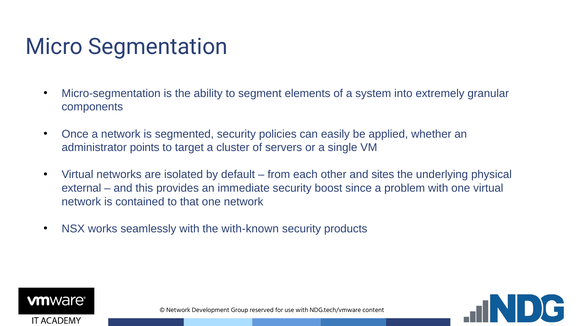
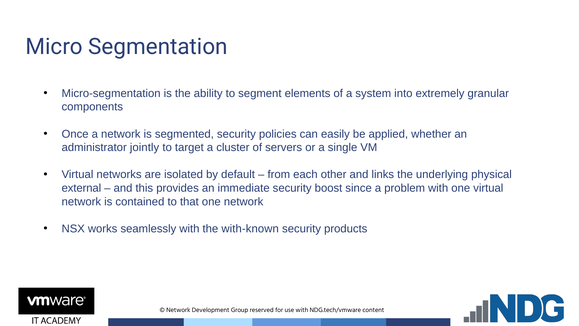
points: points -> jointly (145, 147)
sites: sites -> links (383, 174)
